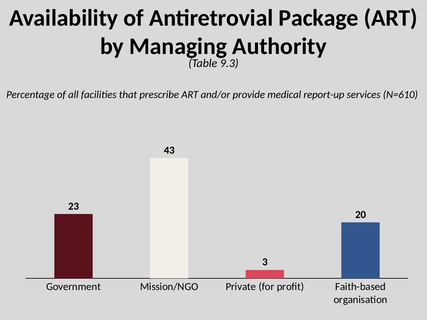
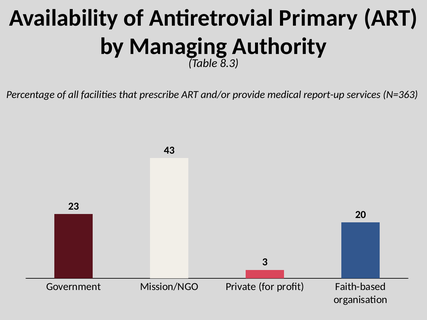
Package: Package -> Primary (318, 18)
9.3: 9.3 -> 8.3 (229, 63)
N=610: N=610 -> N=363 (400, 95)
